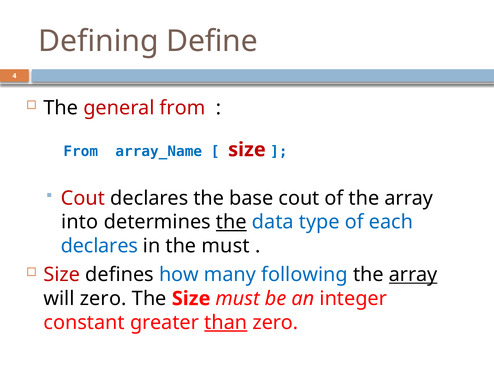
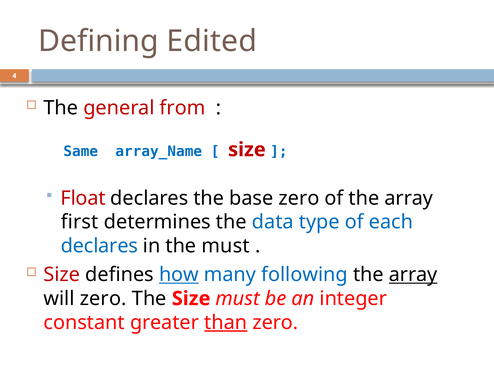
Define: Define -> Edited (212, 41)
From: From -> Same (81, 151)
Cout: Cout -> Float (83, 198)
base cout: cout -> zero (299, 198)
into: into -> first (80, 222)
the underline: present -> none (231, 222)
how underline: none -> present (179, 274)
